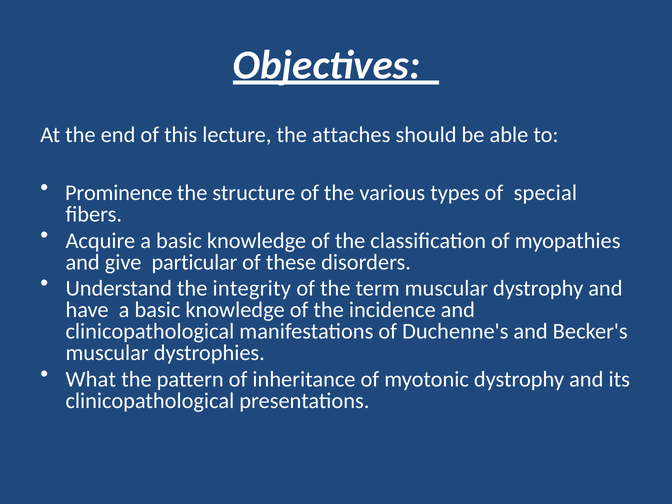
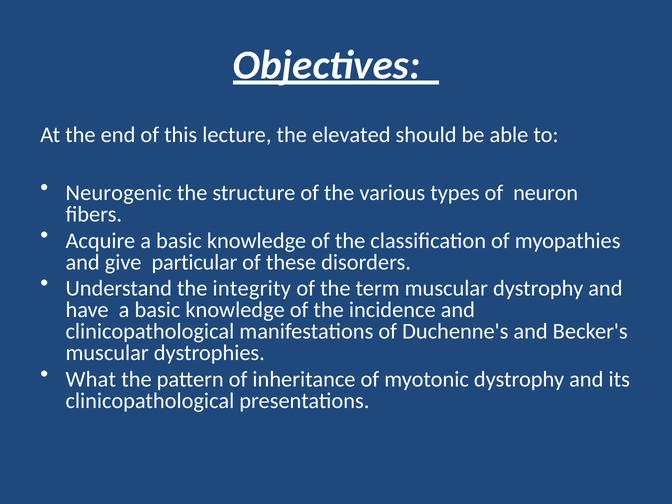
attaches: attaches -> elevated (351, 135)
Prominence: Prominence -> Neurogenic (119, 193)
special: special -> neuron (546, 193)
